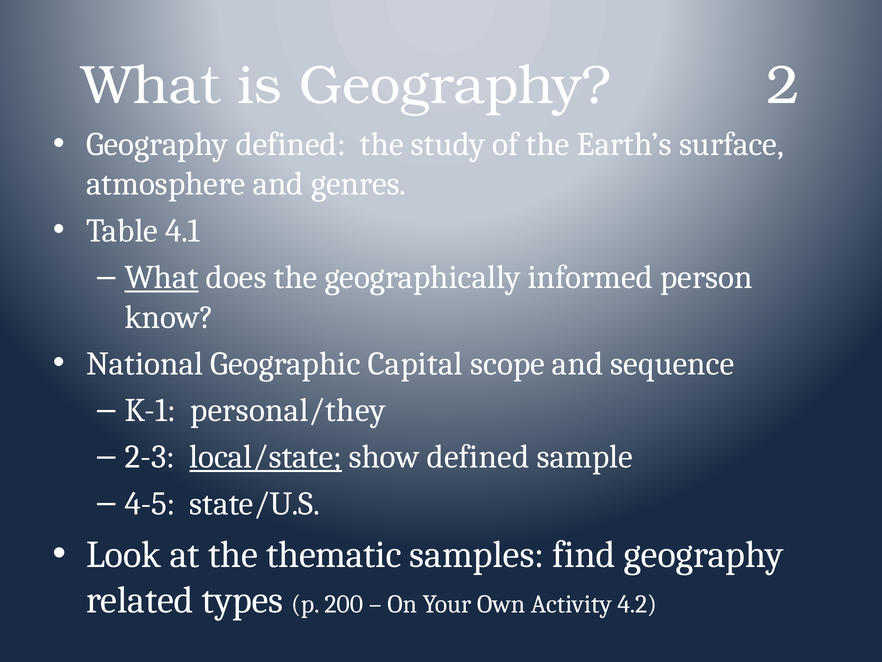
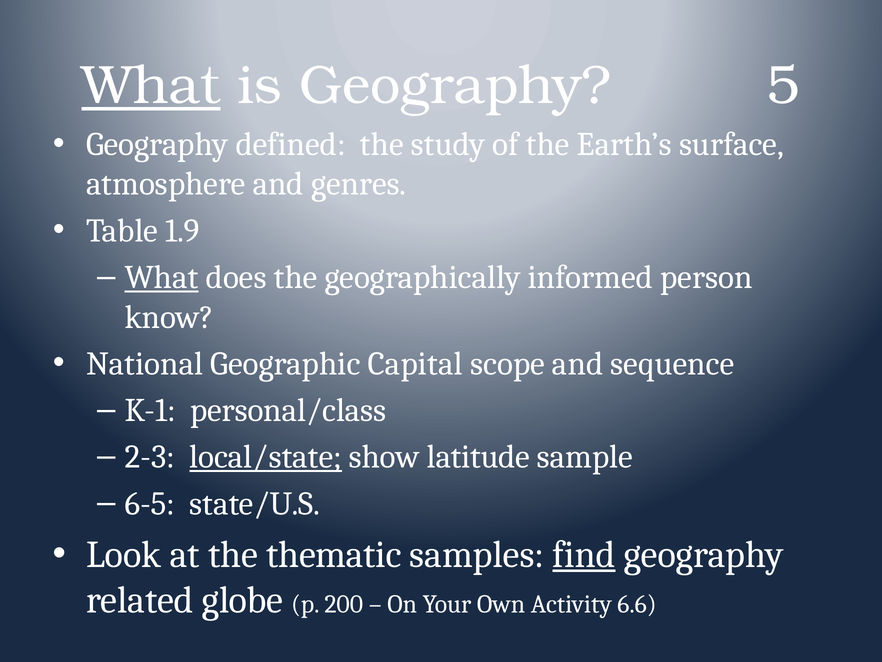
What underline: none -> present (151, 85)
2: 2 -> 5 (783, 85)
4.1: 4.1 -> 1.9 (183, 231)
personal/they: personal/they -> personal/class (288, 410)
show defined: defined -> latitude (478, 457)
4-5: 4-5 -> 6-5 (150, 503)
find underline: none -> present (584, 554)
types: types -> globe (242, 600)
4.2: 4.2 -> 6.6 (637, 604)
